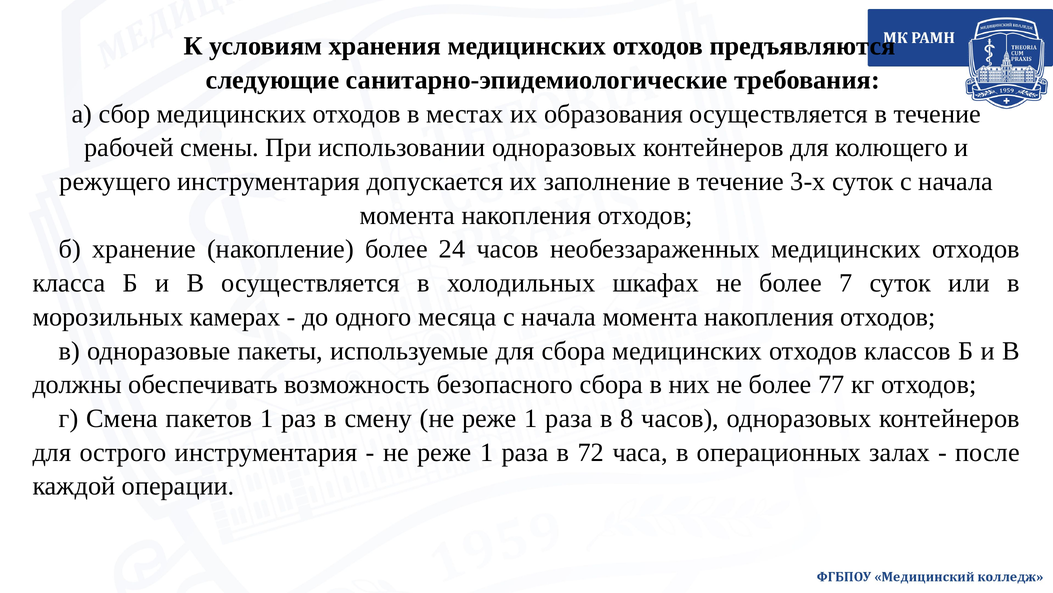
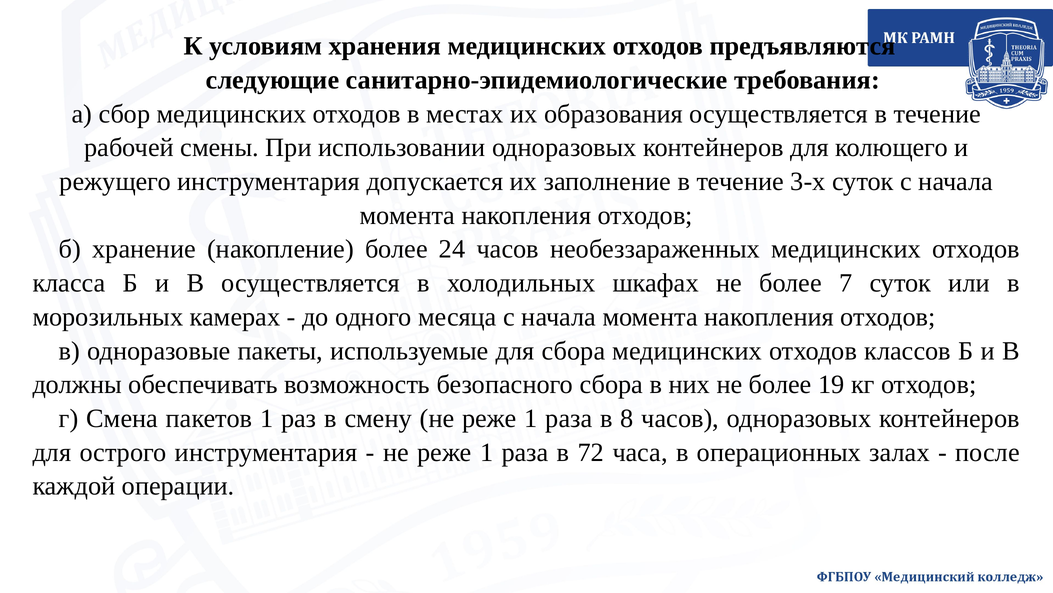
77: 77 -> 19 (831, 384)
